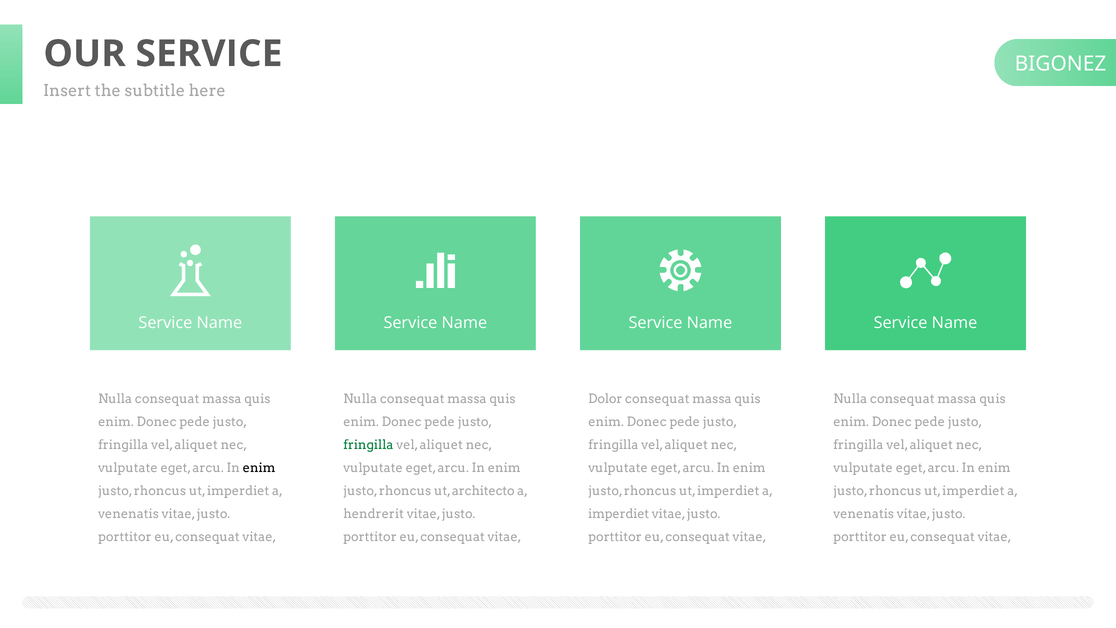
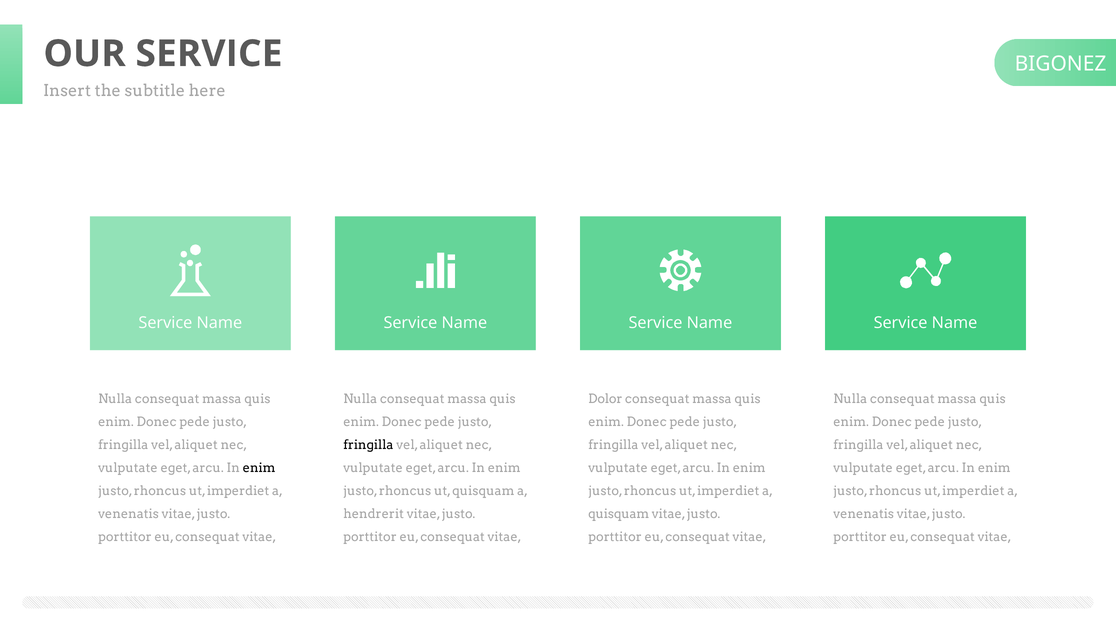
fringilla colour: green -> black (368, 445)
ut architecto: architecto -> quisquam (483, 491)
imperdiet: imperdiet -> quisquam (619, 514)
